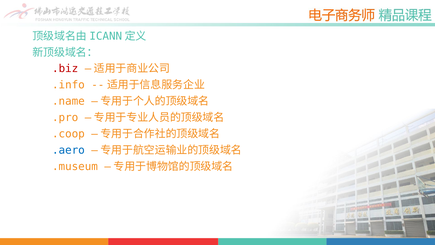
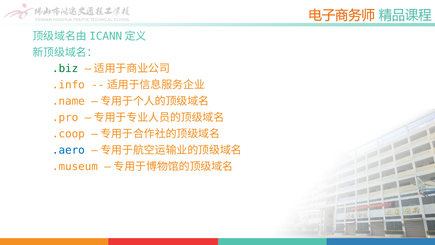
.biz colour: red -> green (65, 69)
